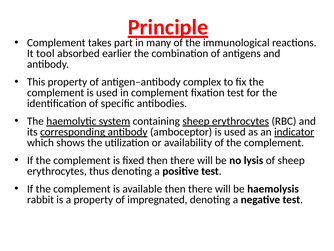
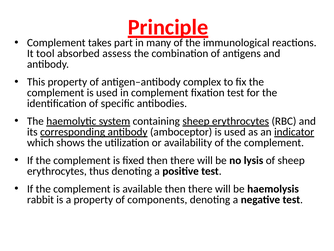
earlier: earlier -> assess (117, 53)
impregnated: impregnated -> components (157, 199)
